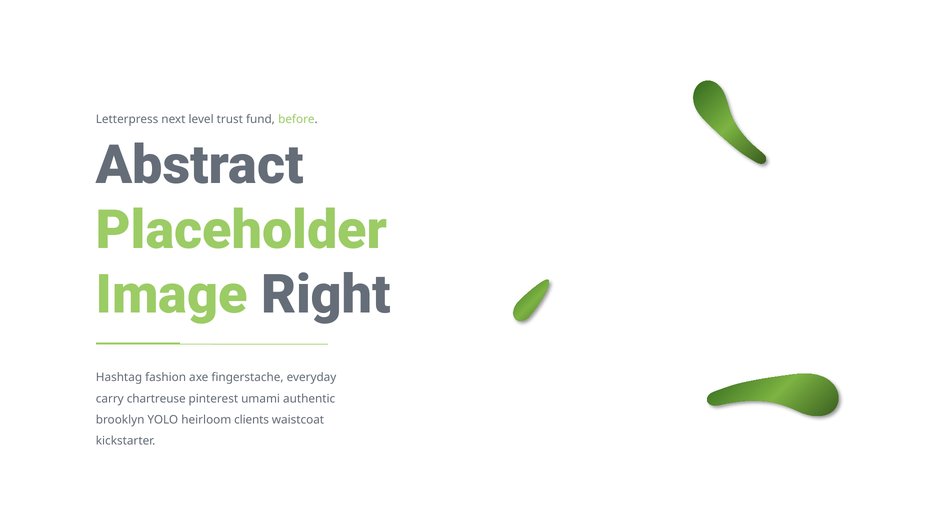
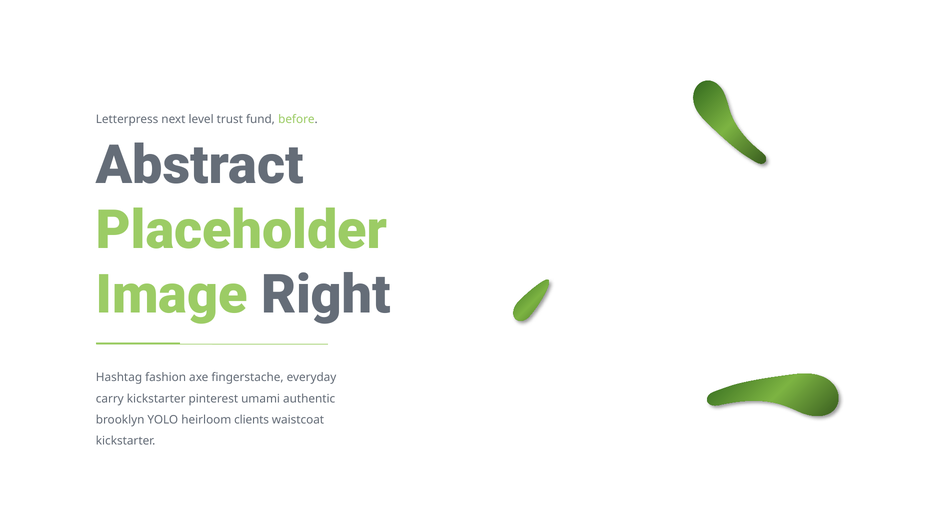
carry chartreuse: chartreuse -> kickstarter (156, 399)
